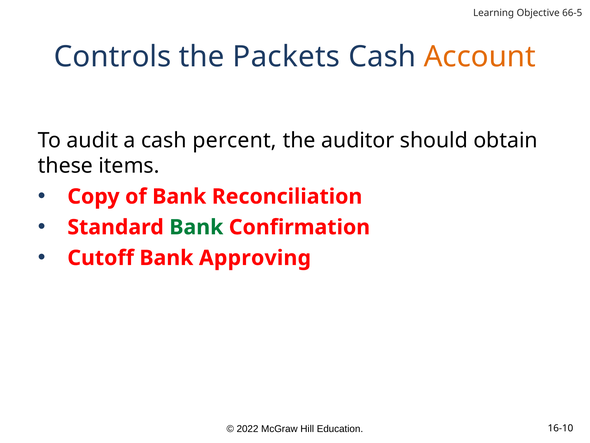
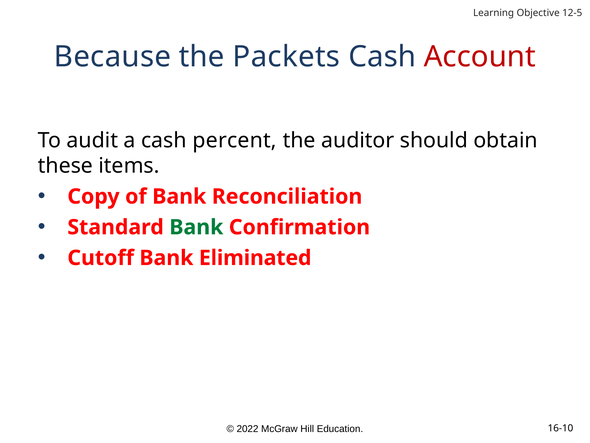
66-5: 66-5 -> 12-5 (572, 13)
Controls: Controls -> Because (113, 57)
Account colour: orange -> red (480, 57)
Approving: Approving -> Eliminated (255, 258)
